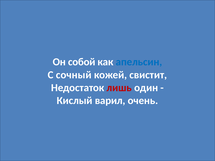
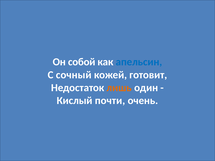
свистит: свистит -> готовит (148, 75)
лишь colour: red -> orange (119, 88)
варил: варил -> почти (110, 101)
